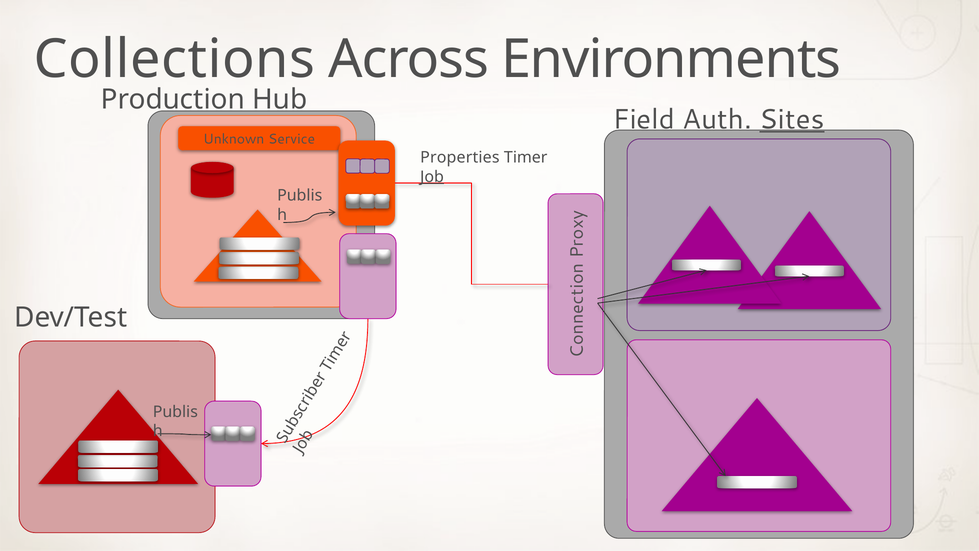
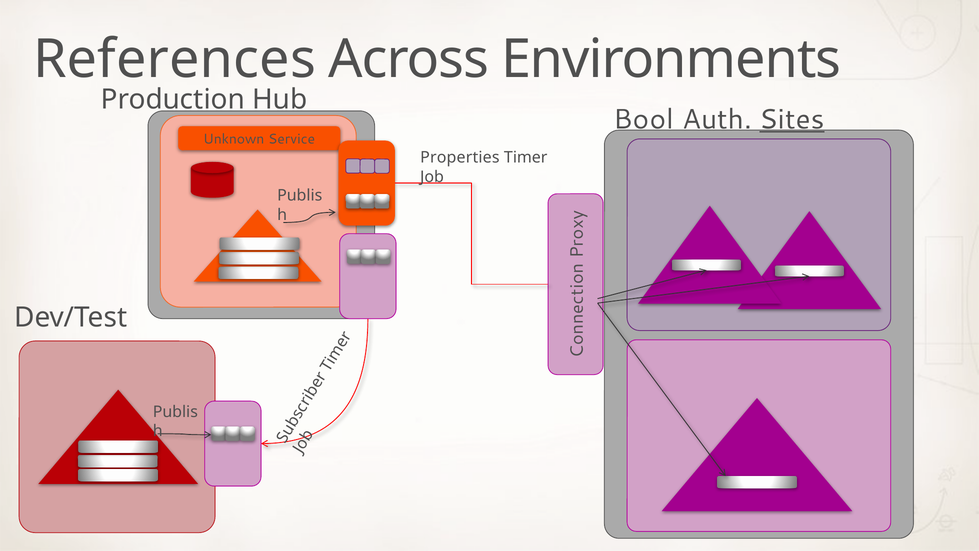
Collections: Collections -> References (175, 59)
Field: Field -> Bool (644, 120)
Job underline: present -> none (432, 177)
